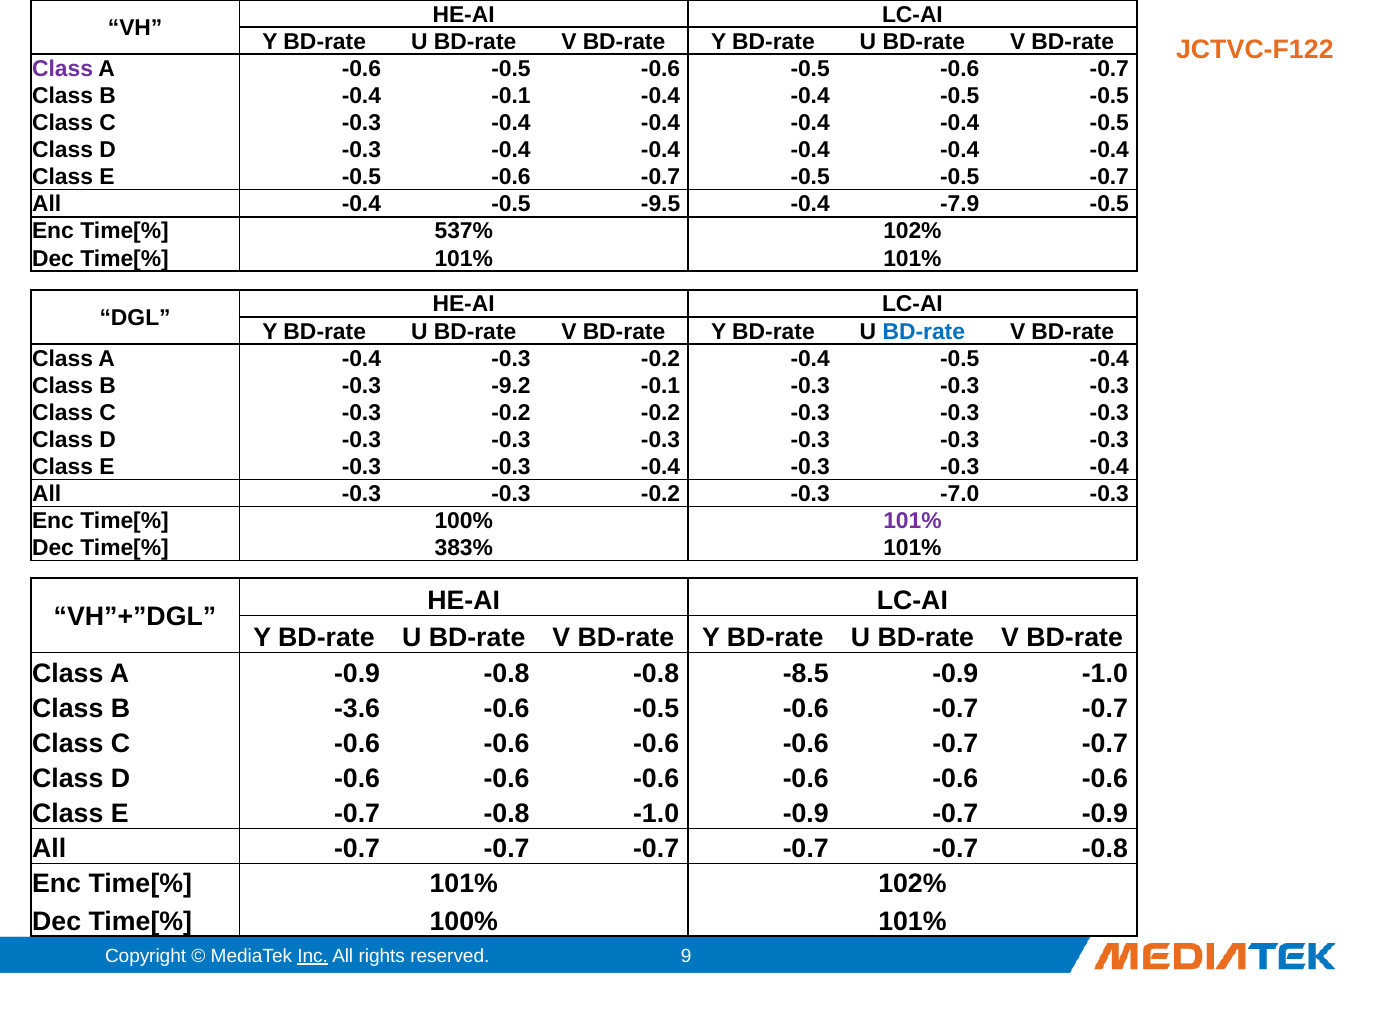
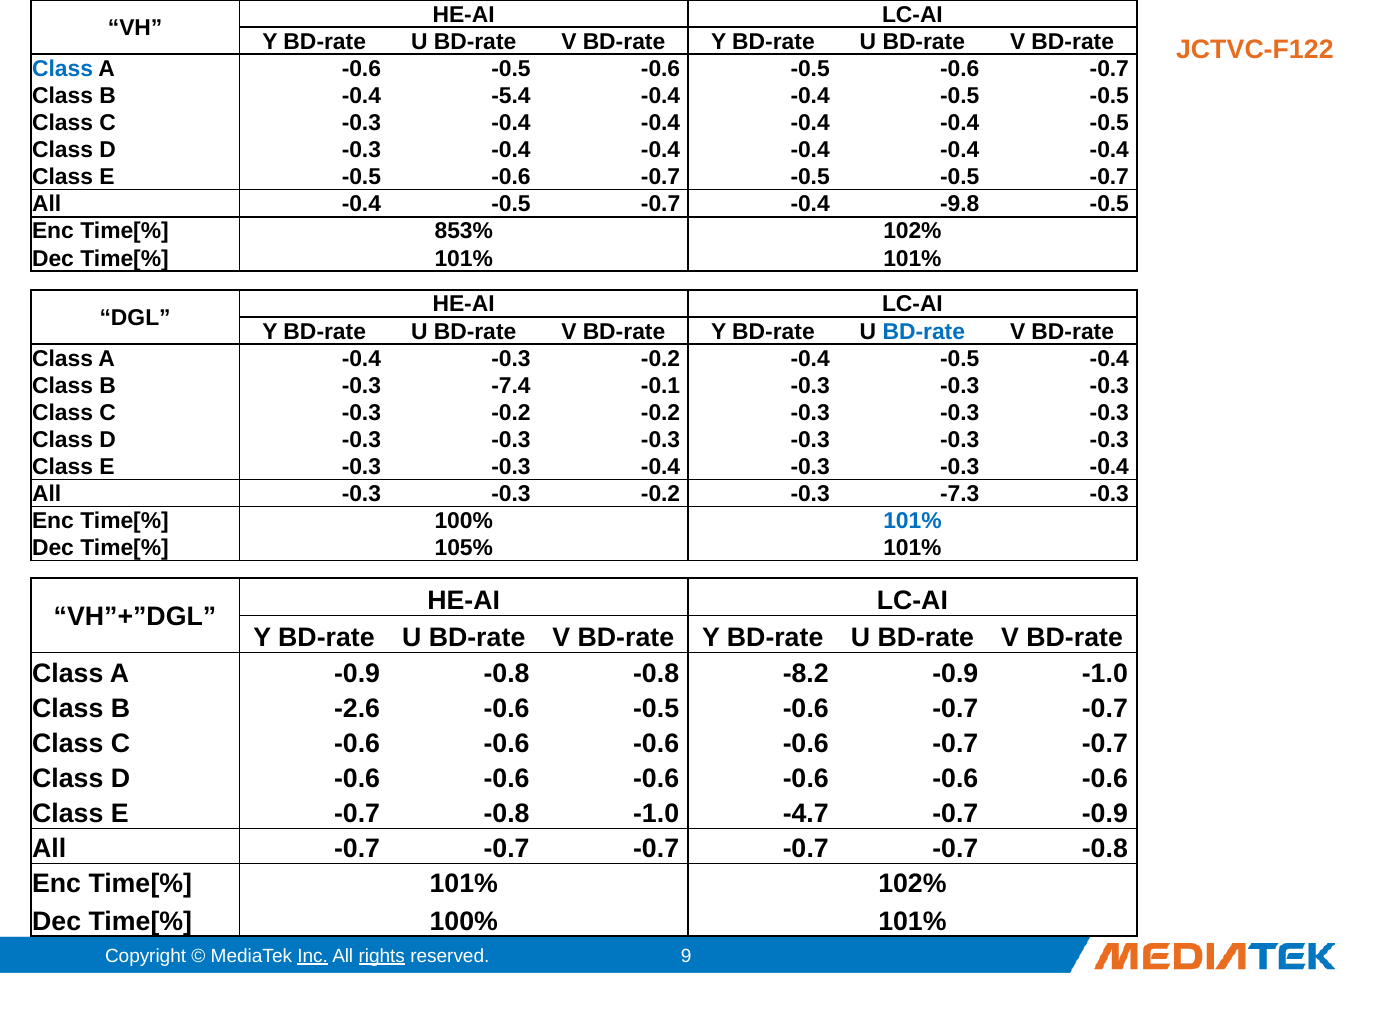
Class colour: purple -> blue (63, 69)
-0.4 -0.1: -0.1 -> -5.4 (511, 96)
-0.4 -0.5 -9.5: -9.5 -> -0.7 (661, 204)
-7.9: -7.9 -> -9.8 (960, 204)
537%: 537% -> 853% (464, 231)
-9.2: -9.2 -> -7.4 (511, 386)
-7.0: -7.0 -> -7.3 (960, 494)
101% colour: purple -> blue (912, 521)
383%: 383% -> 105% (464, 548)
-8.5: -8.5 -> -8.2 (806, 673)
-3.6: -3.6 -> -2.6 (357, 708)
-1.0 -0.9: -0.9 -> -4.7 (806, 814)
rights underline: none -> present (382, 956)
